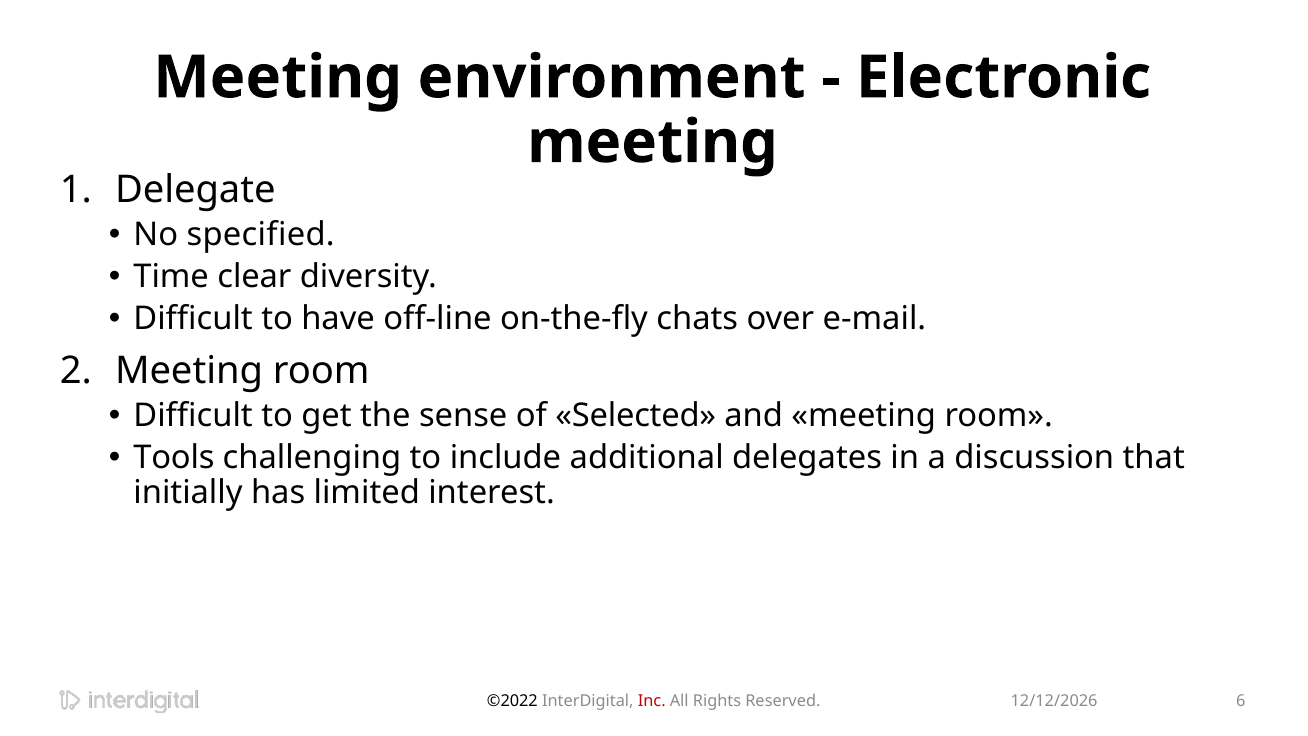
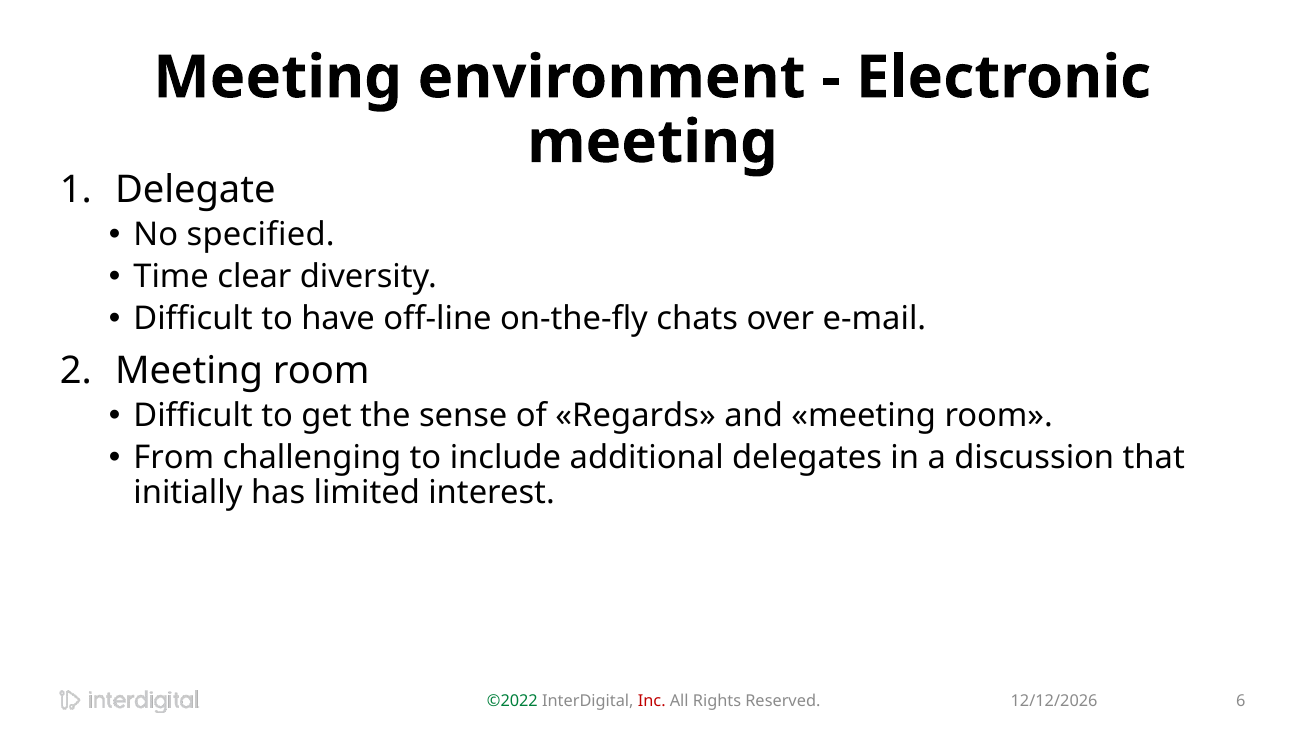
Selected: Selected -> Regards (636, 416)
Tools: Tools -> From (174, 458)
©2022 colour: black -> green (512, 701)
